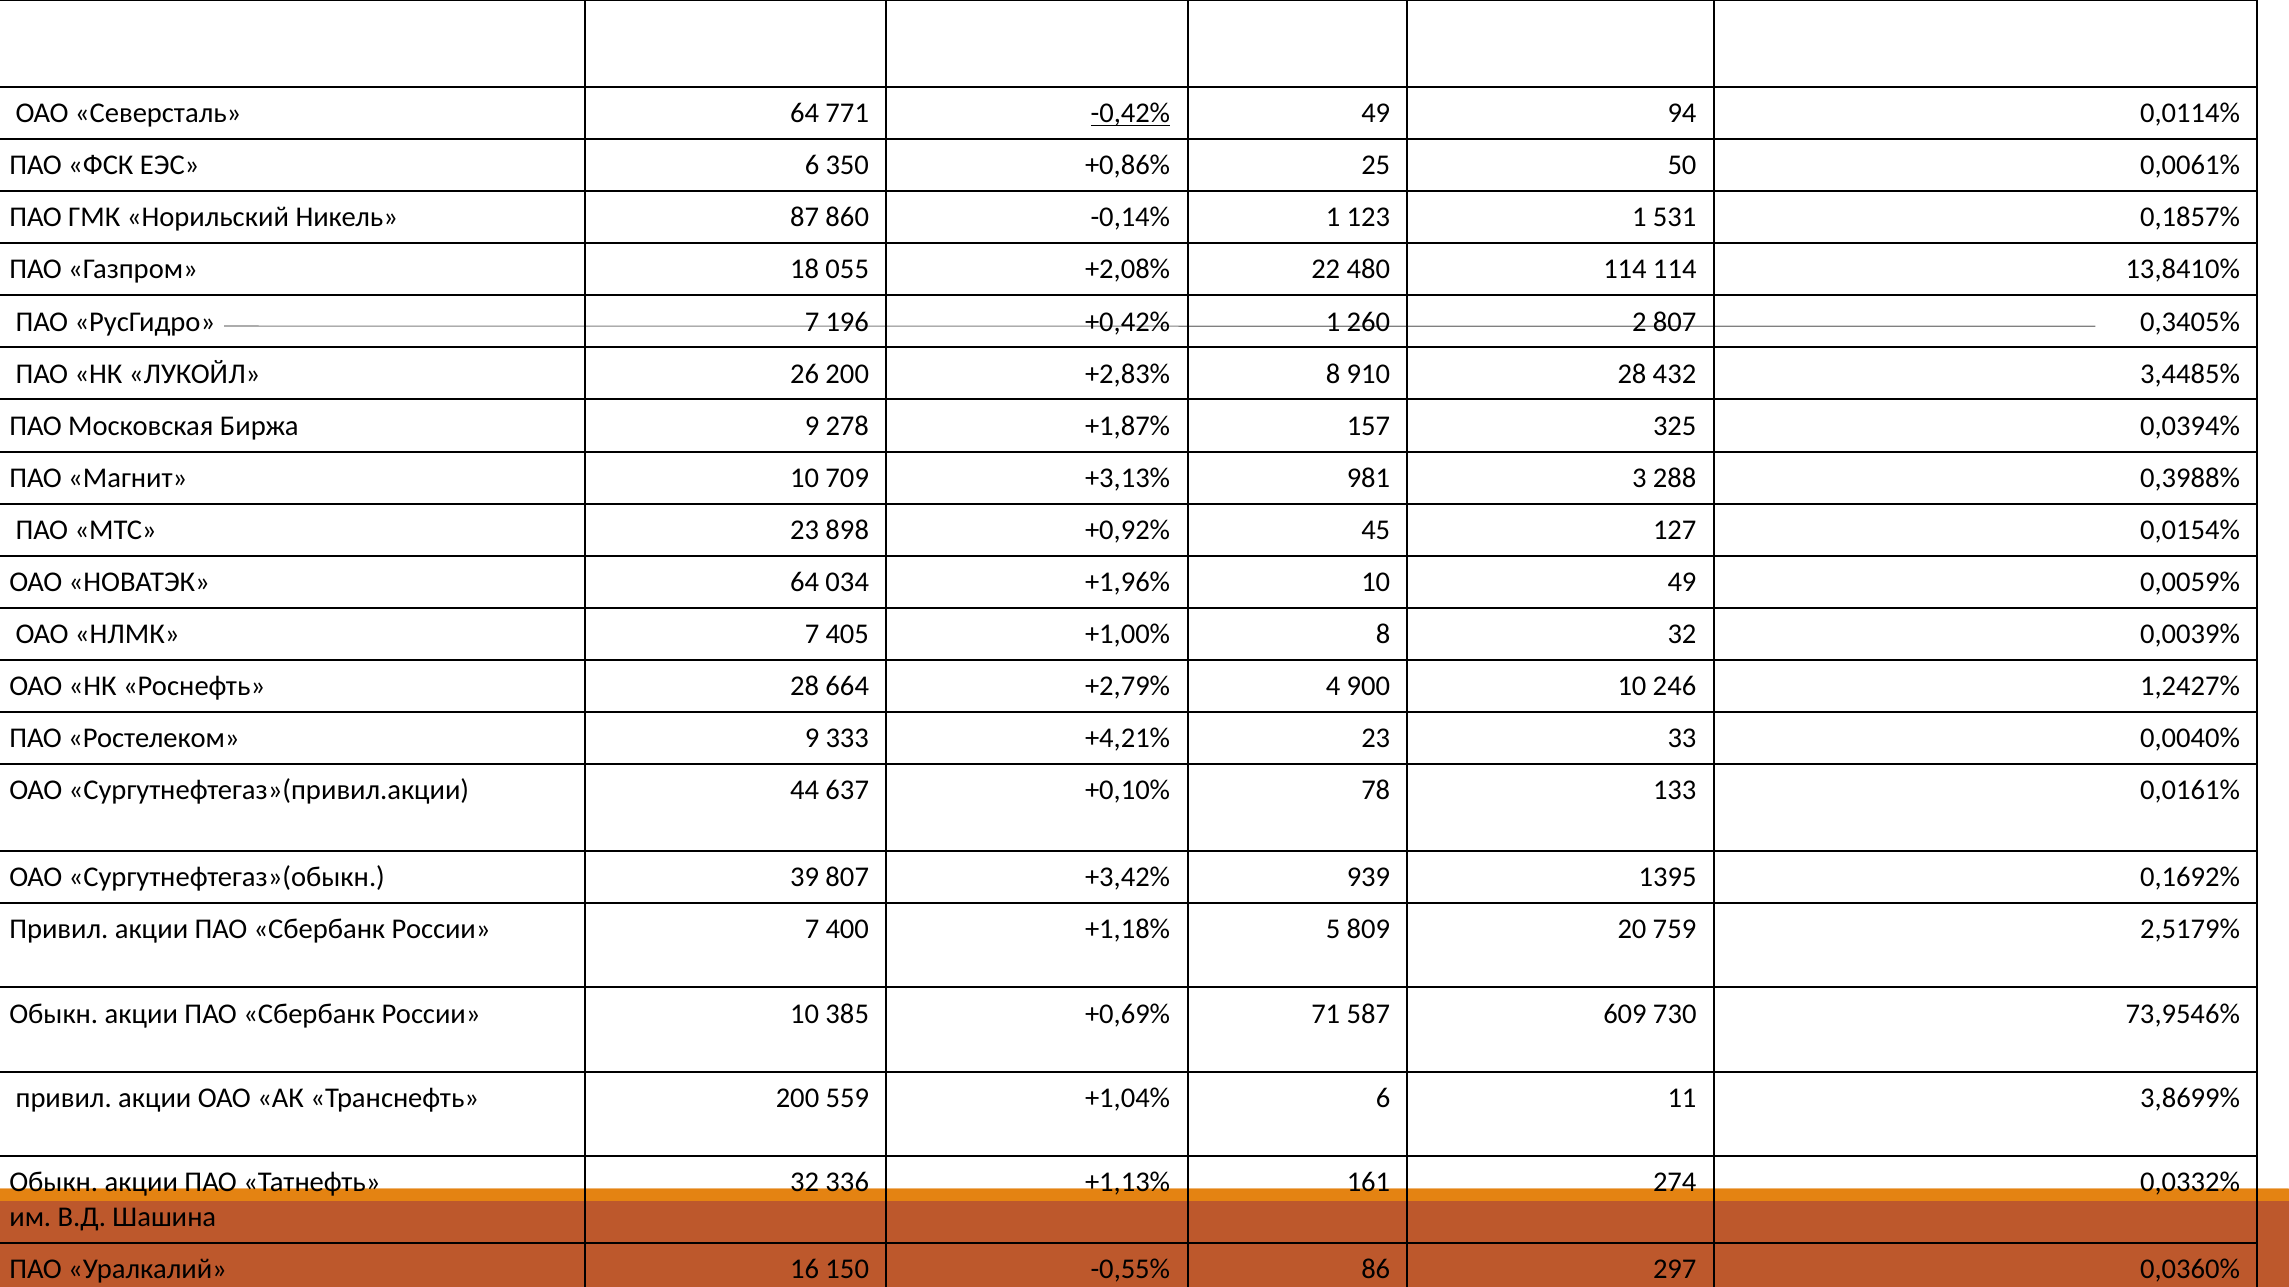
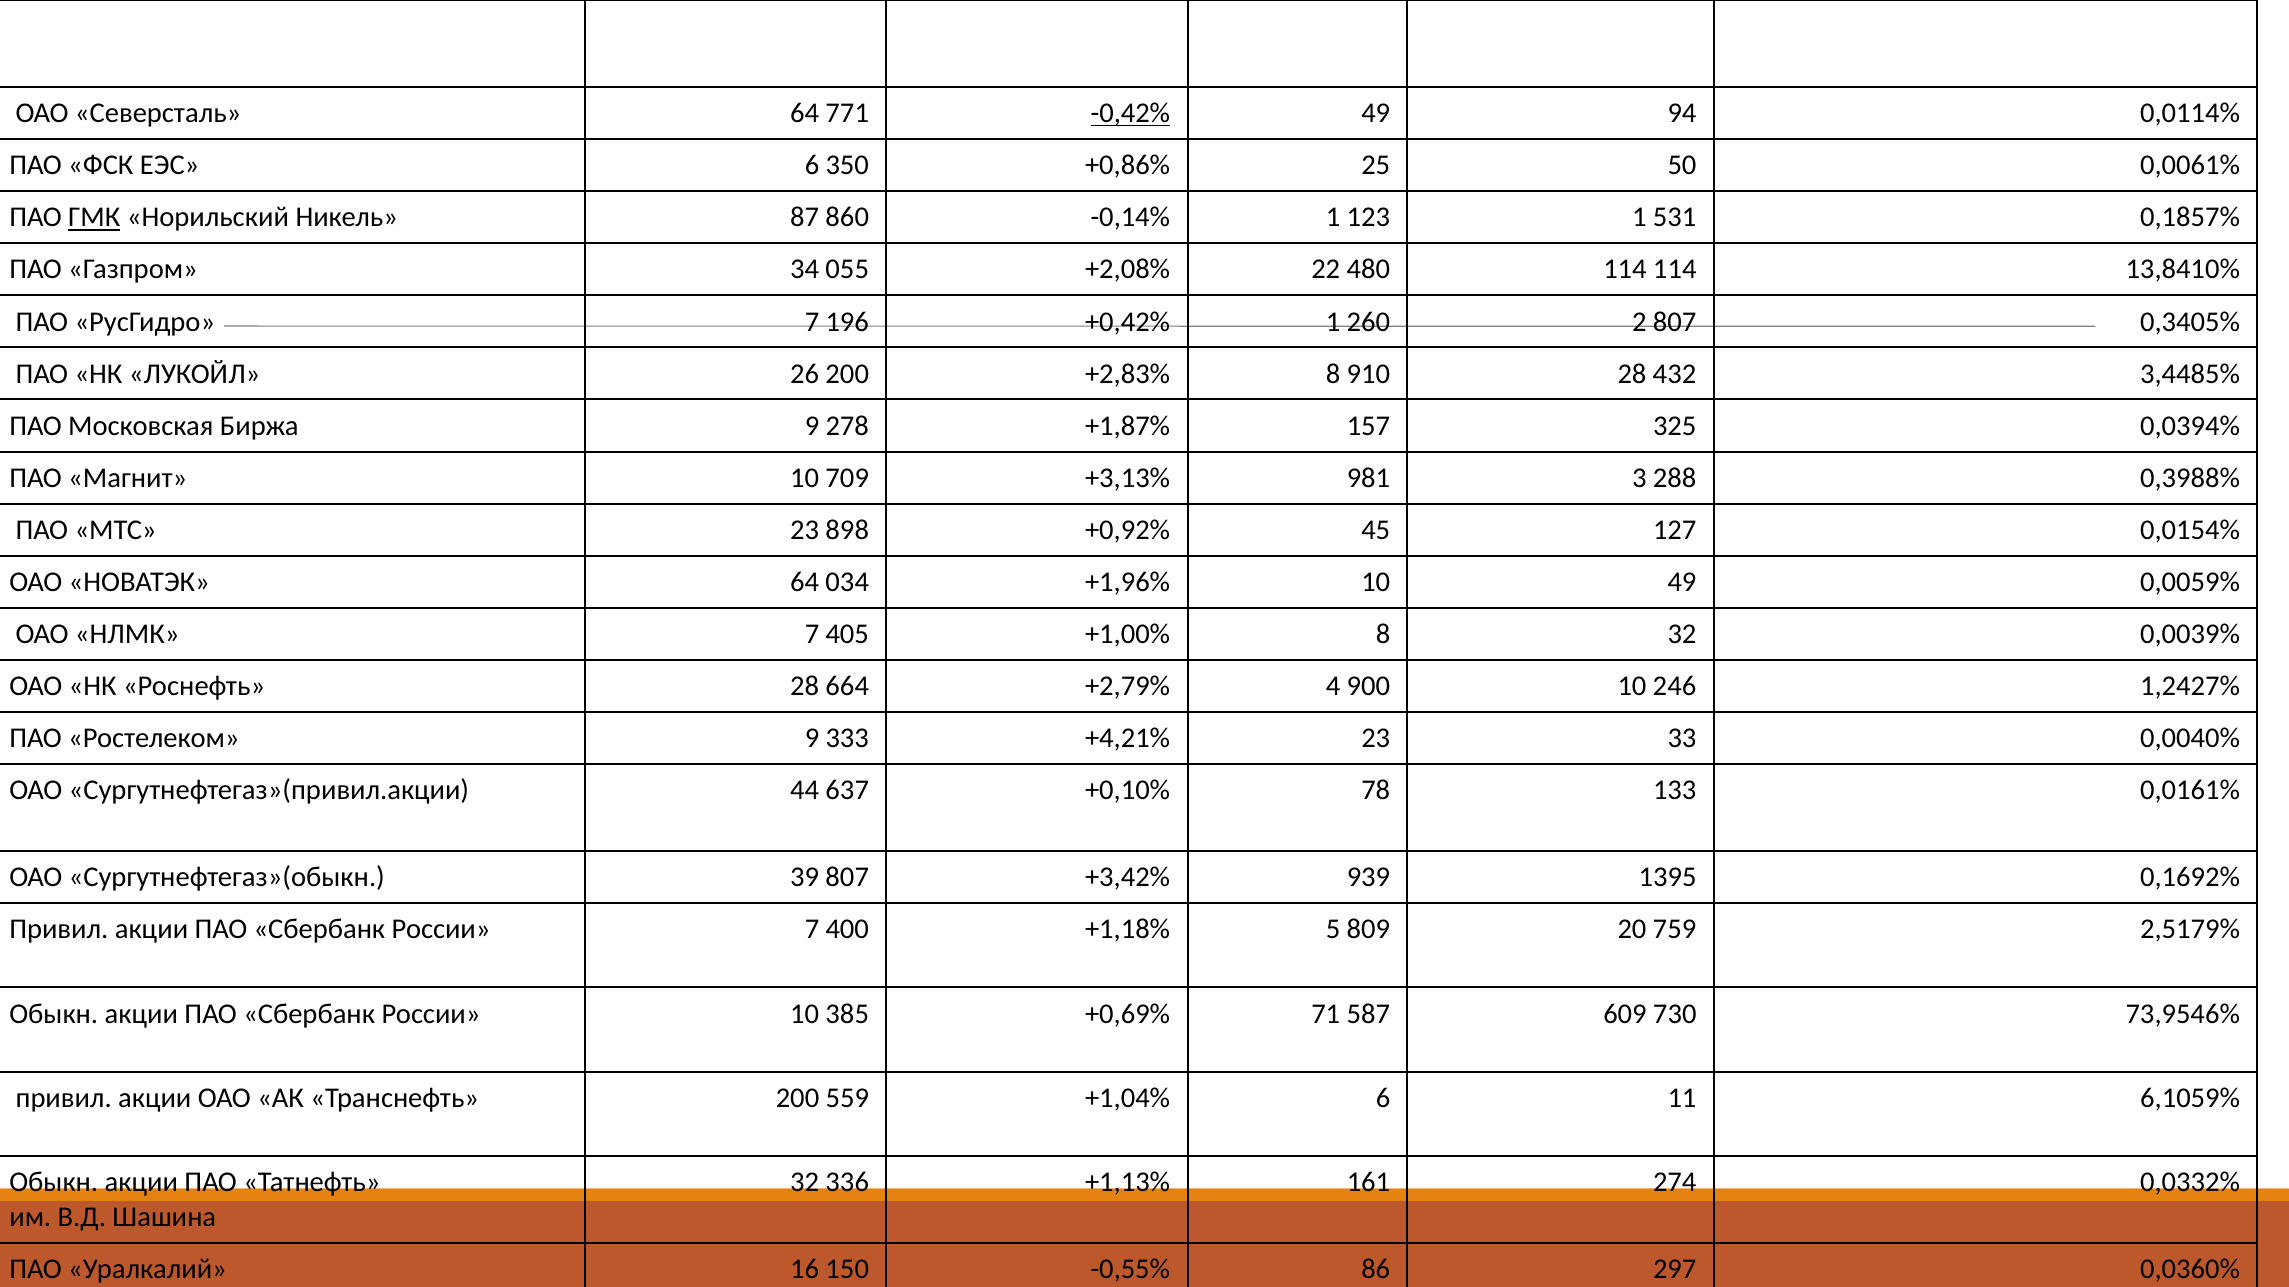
ГМК underline: none -> present (94, 218)
18: 18 -> 34 (805, 270)
3,8699%: 3,8699% -> 6,1059% (2190, 1098)
